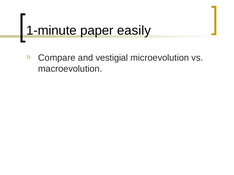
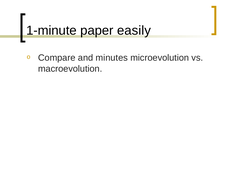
vestigial: vestigial -> minutes (112, 58)
